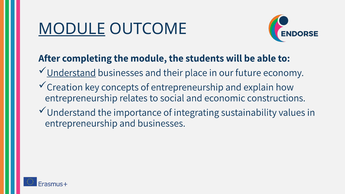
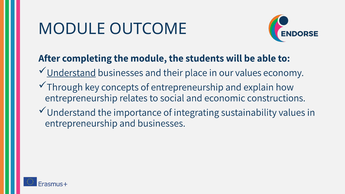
MODULE underline: present -> none (72, 29)
our future: future -> values (248, 73)
Creation: Creation -> Through (65, 87)
